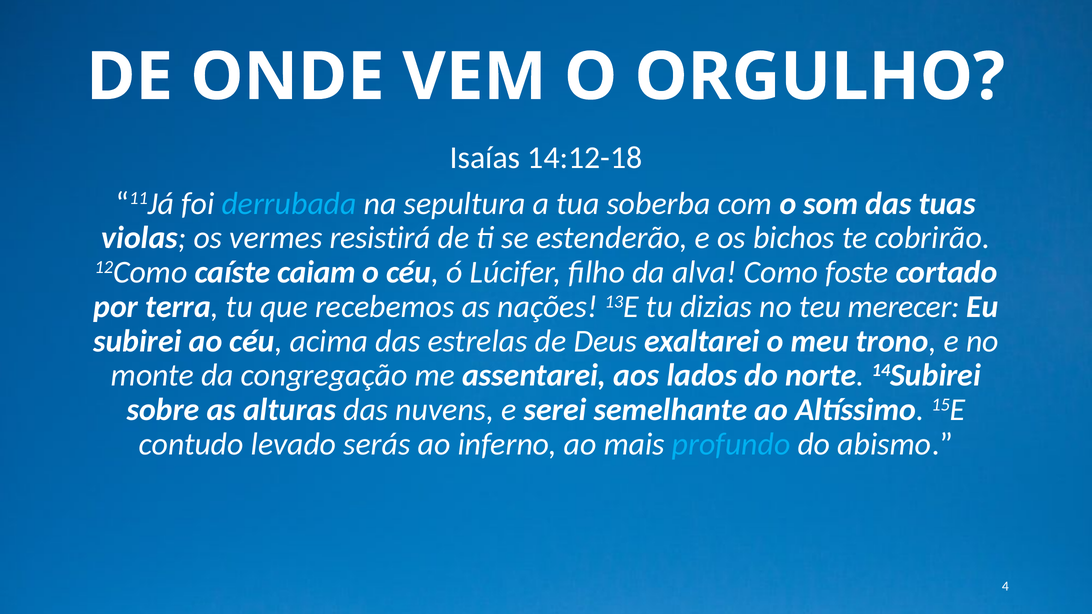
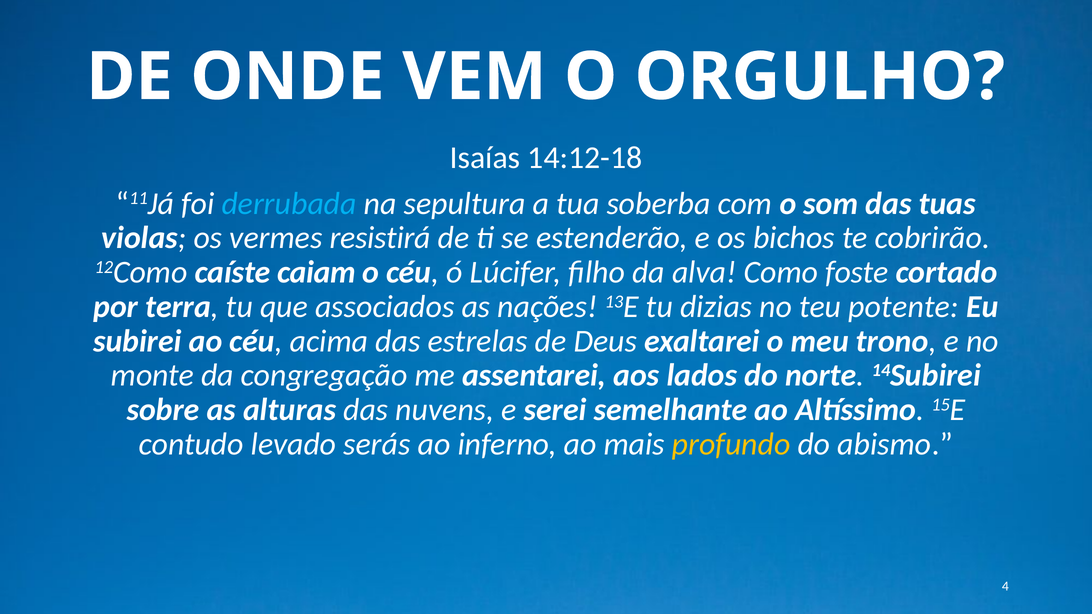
recebemos: recebemos -> associados (385, 307)
merecer: merecer -> potente (904, 307)
profundo colour: light blue -> yellow (731, 444)
